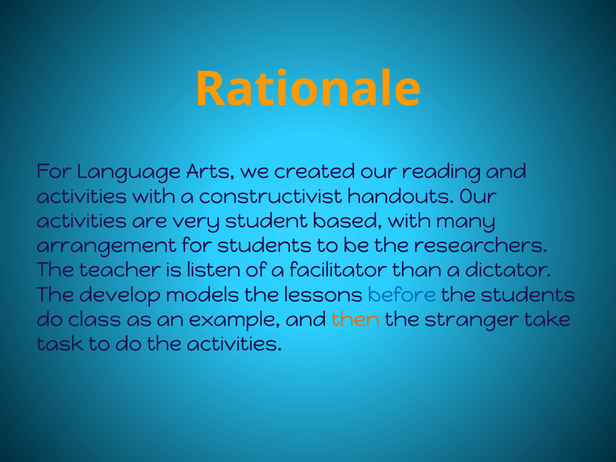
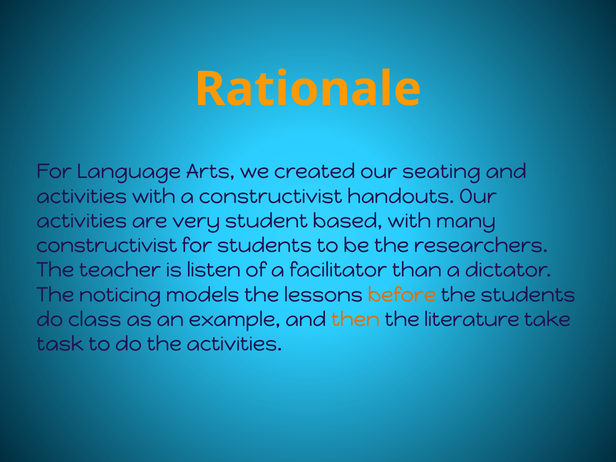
reading: reading -> seating (441, 172)
arrangement: arrangement -> constructivist (107, 246)
develop: develop -> noticing (120, 295)
before colour: blue -> orange (402, 295)
stranger: stranger -> literature (472, 319)
